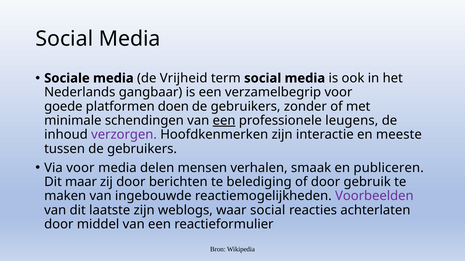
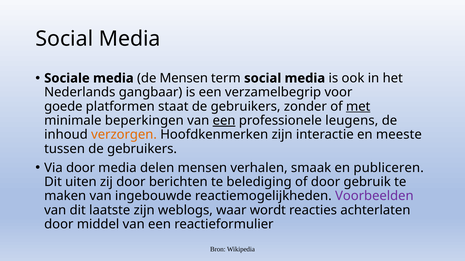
de Vrijheid: Vrijheid -> Mensen (184, 78)
doen: doen -> staat (173, 107)
met underline: none -> present (358, 107)
schendingen: schendingen -> beperkingen (144, 121)
verzorgen colour: purple -> orange (124, 135)
Via voor: voor -> door (81, 168)
maar: maar -> uiten (81, 182)
waar social: social -> wordt (268, 210)
